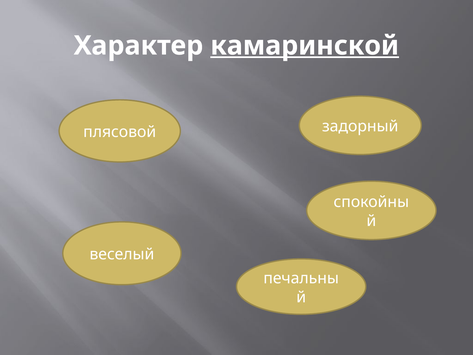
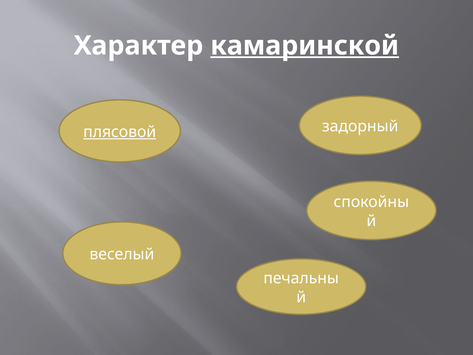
плясовой underline: none -> present (120, 132)
